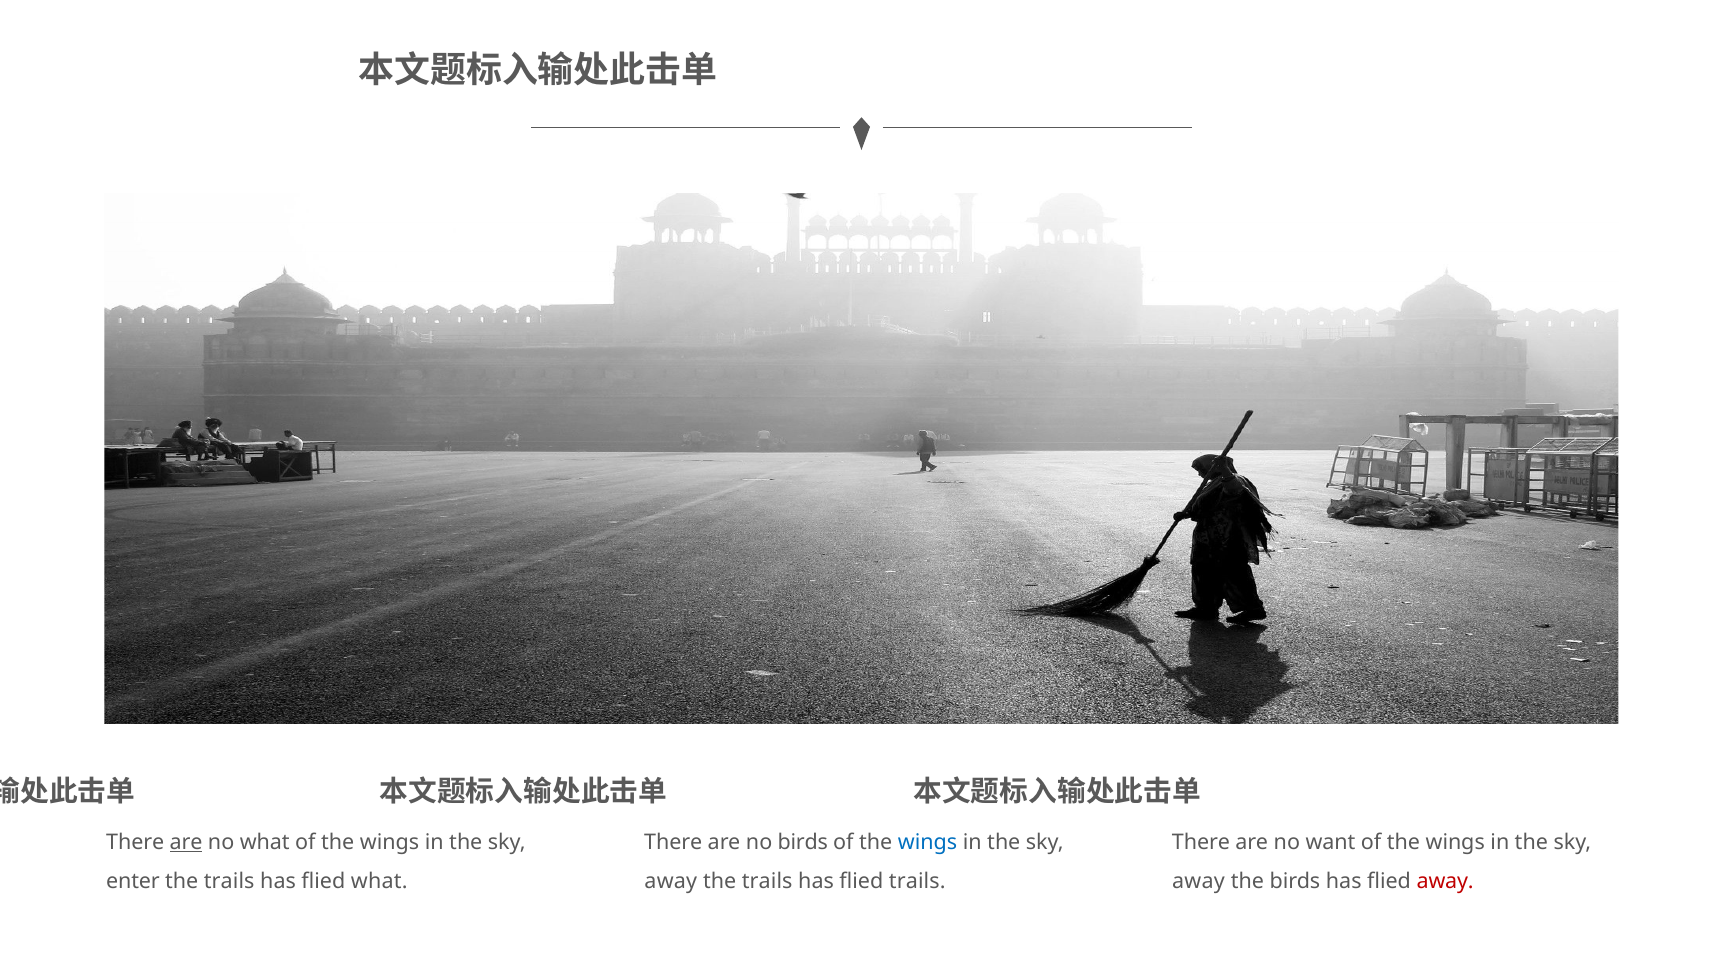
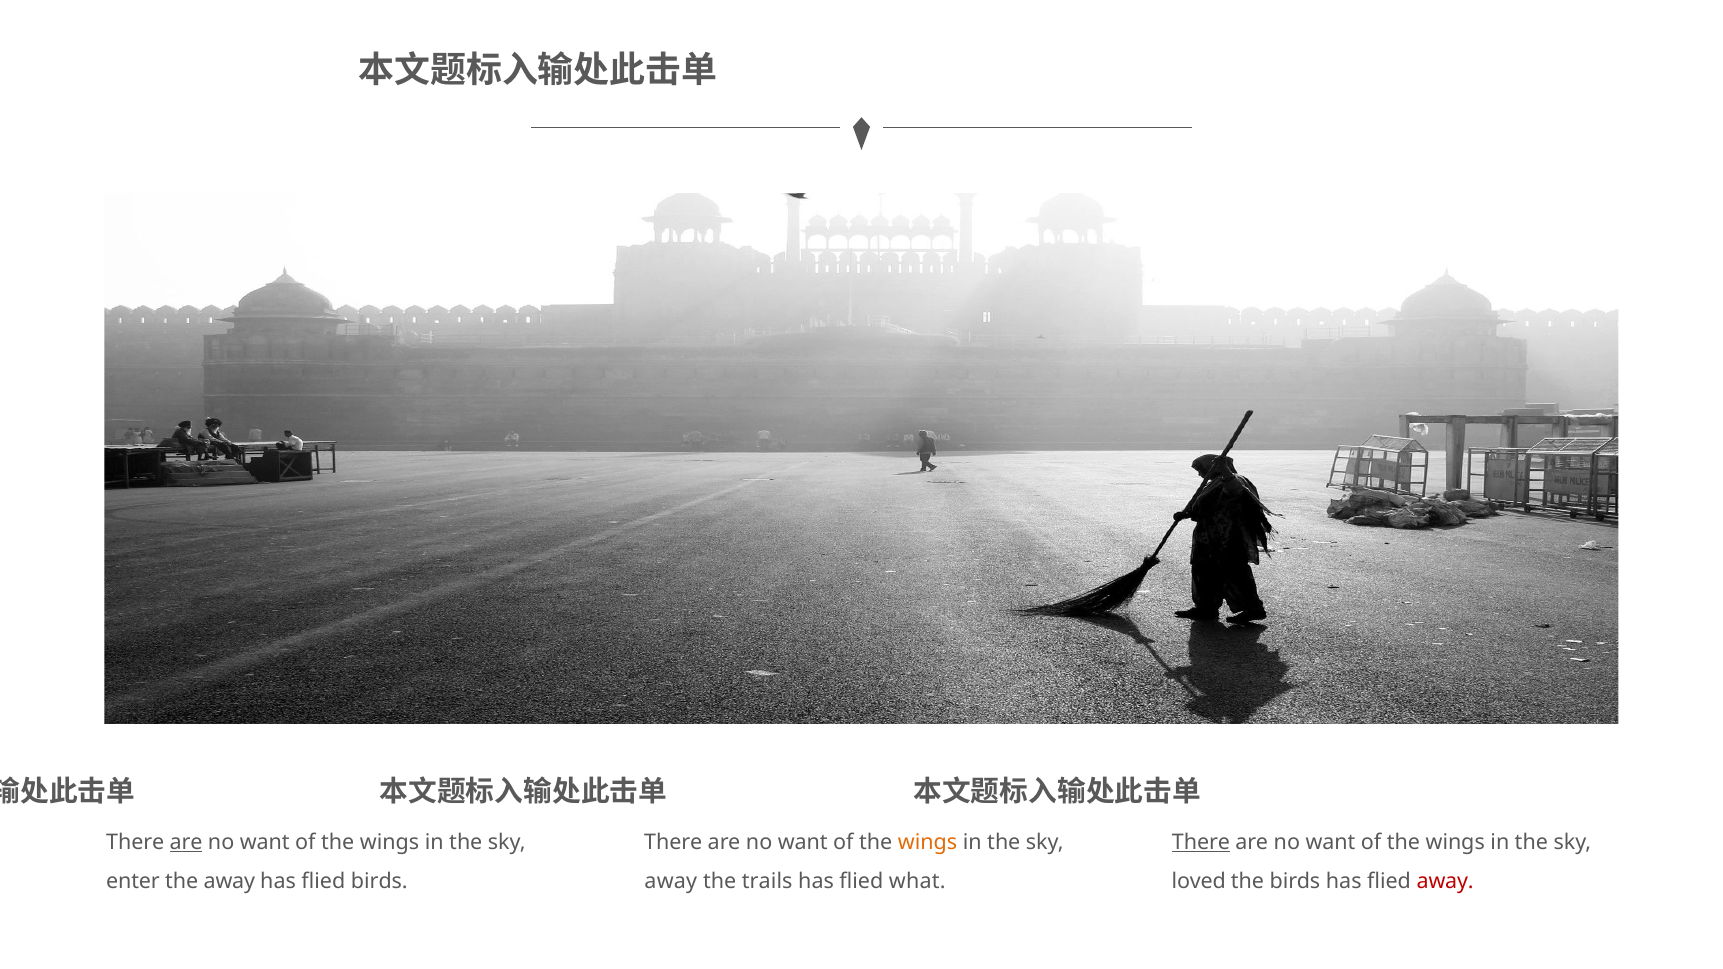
what: what -> want (265, 843)
birds: birds -> want (803, 843)
wings colour: blue -> orange (927, 843)
There underline: none -> present (1201, 843)
trails: trails -> away (229, 881)
flied what: what -> birds (379, 881)
flied trails: trails -> what (917, 881)
away: away -> loved (1199, 881)
